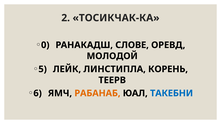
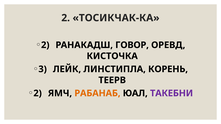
0: 0 -> 2 (45, 45)
СЛОВЕ: СЛОВЕ -> ГОВОР (132, 45)
МОЛОДОЙ: МОЛОДОЙ -> КИСТОЧКА (112, 56)
5: 5 -> 3 (43, 69)
6: 6 -> 2 (38, 93)
ТАКЕБНИ colour: blue -> purple (172, 93)
